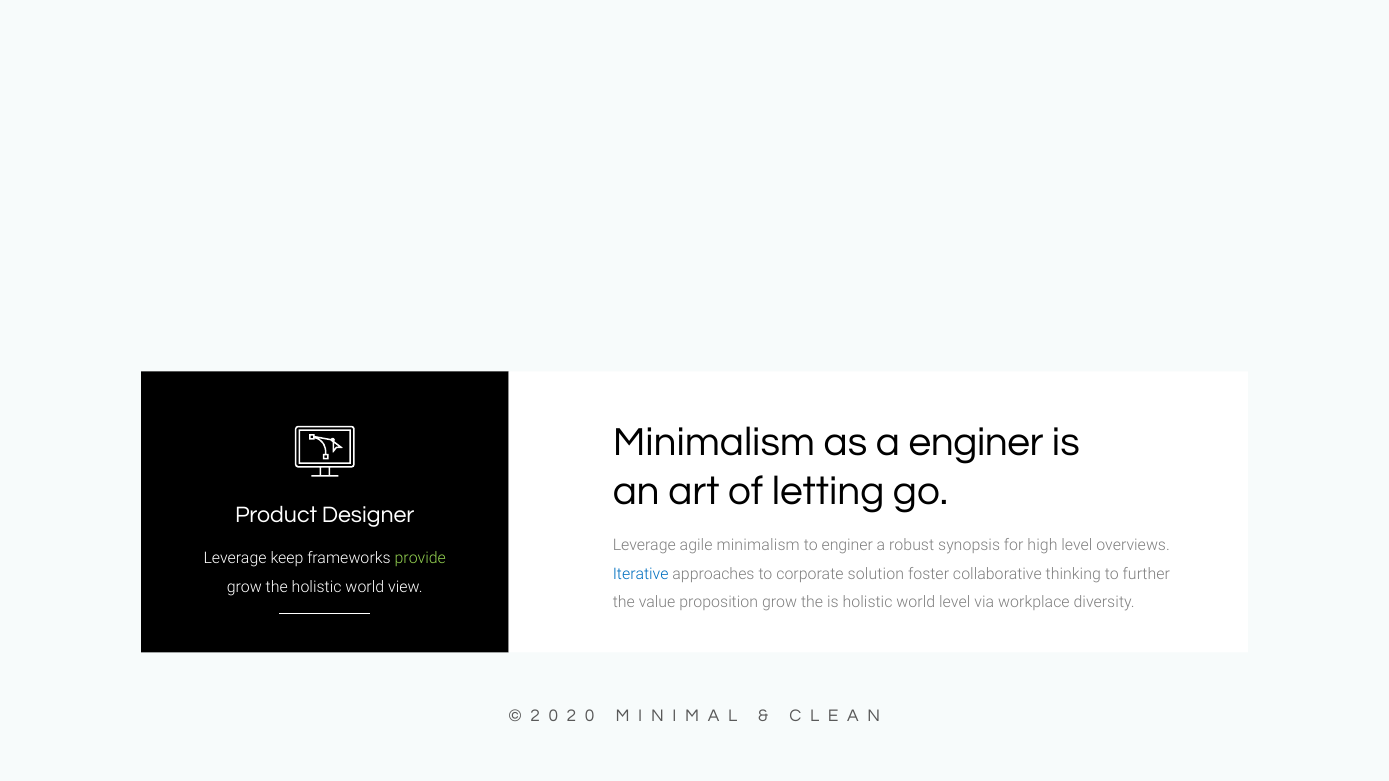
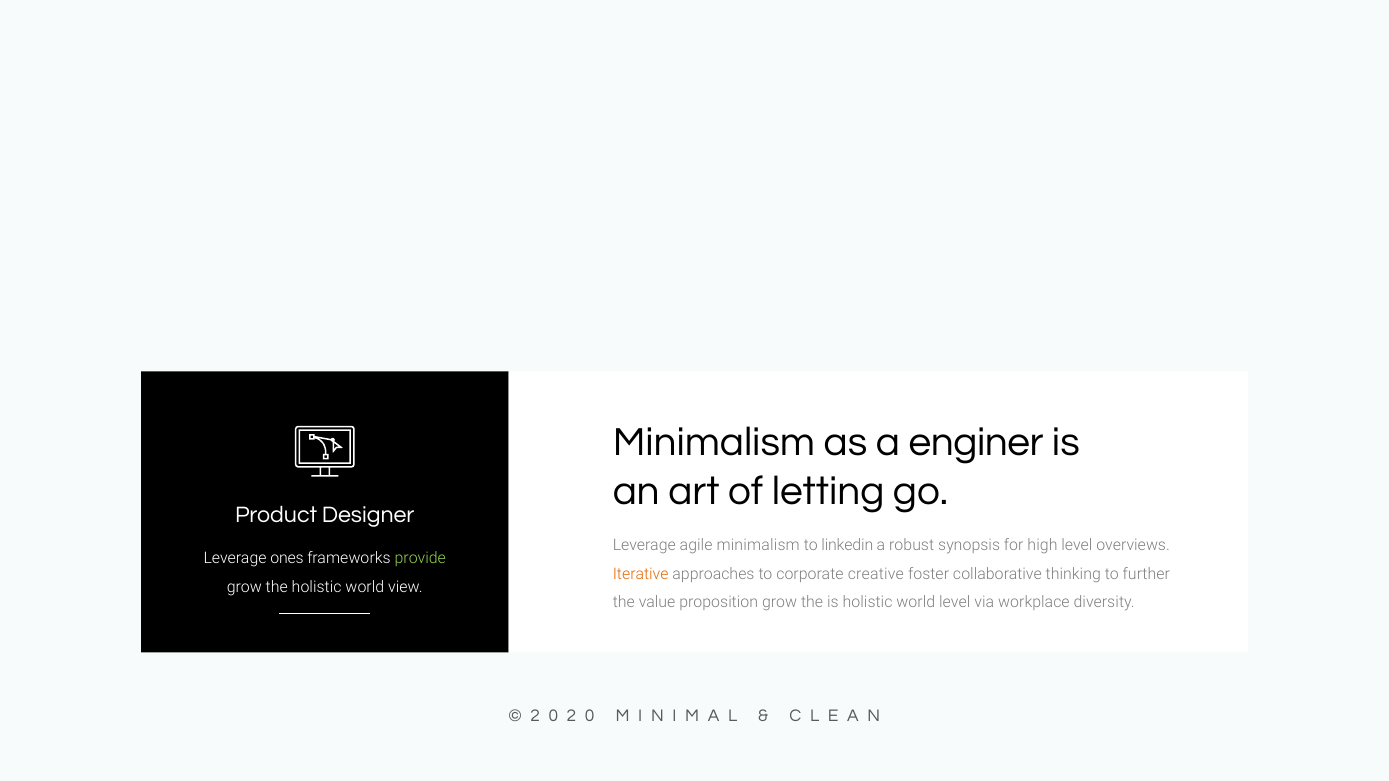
to enginer: enginer -> linkedin (847, 545)
keep: keep -> ones (287, 559)
Iterative colour: blue -> orange (641, 574)
solution: solution -> creative (876, 574)
